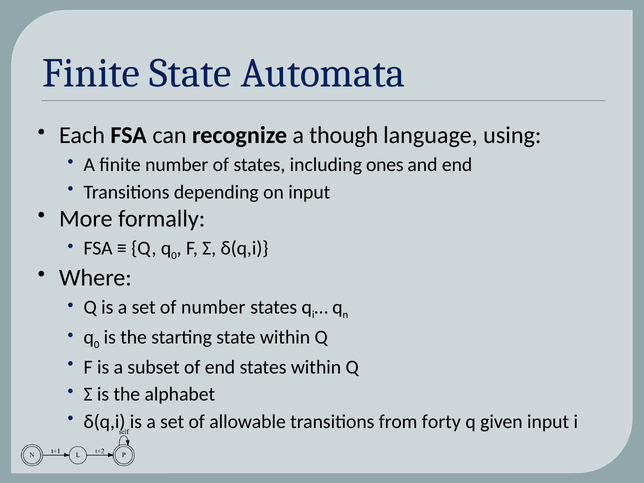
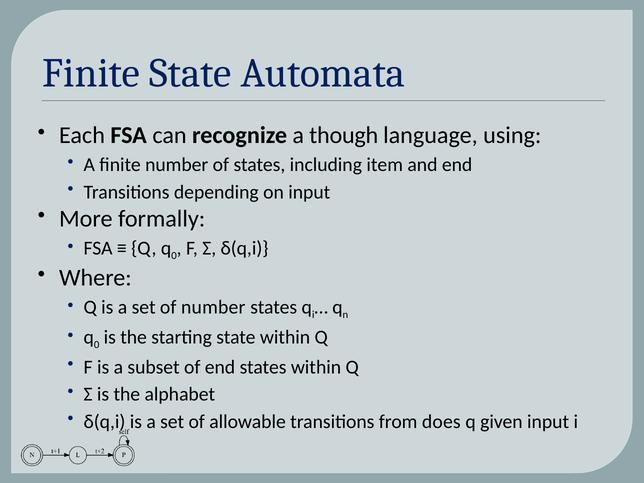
ones: ones -> item (385, 165)
forty: forty -> does (441, 422)
